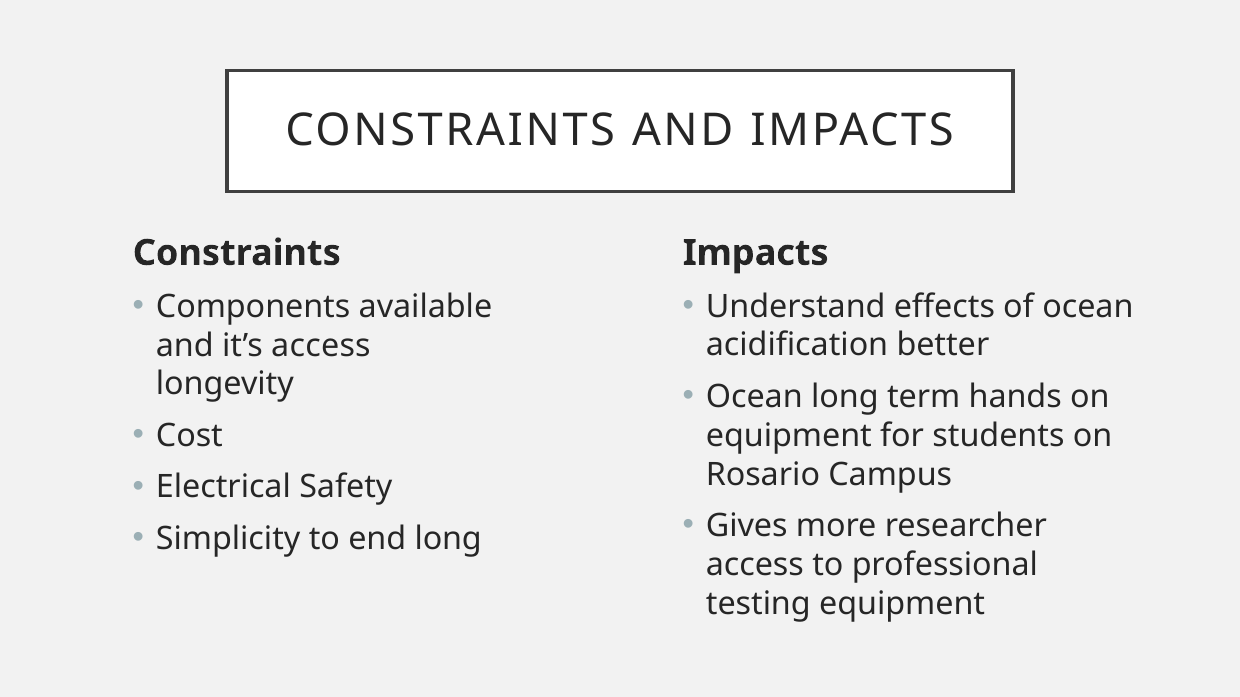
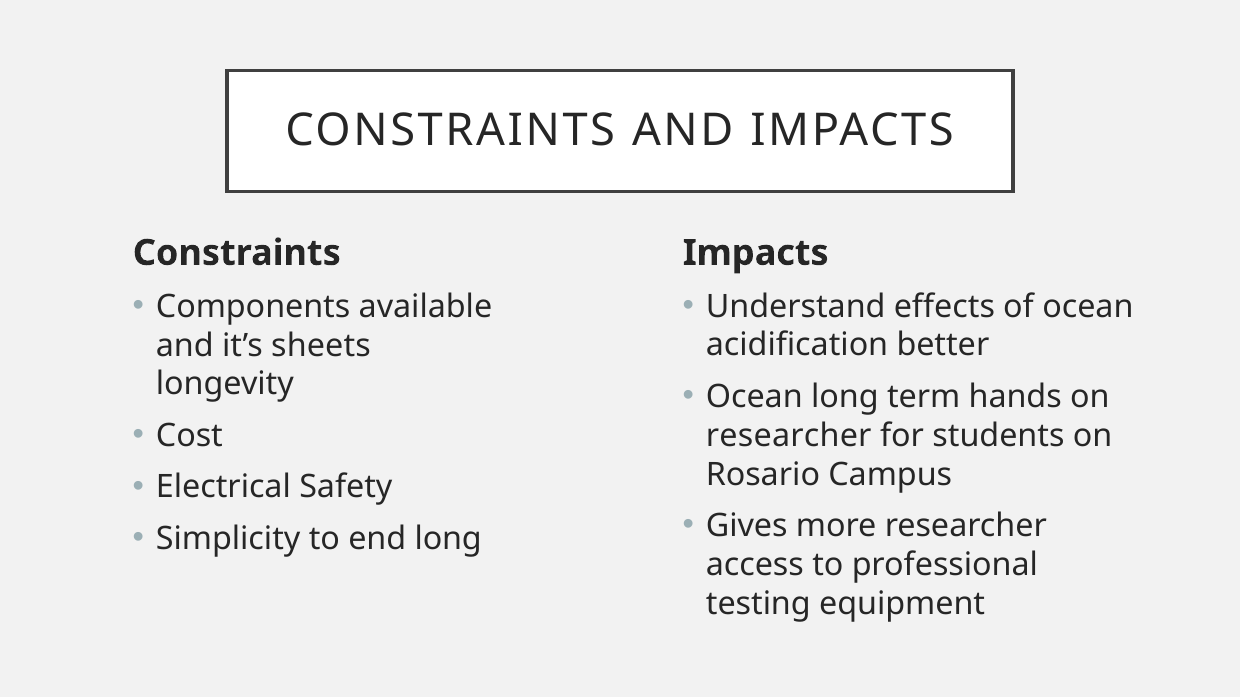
it’s access: access -> sheets (321, 346)
equipment: equipment -> researcher (789, 436)
